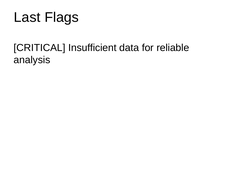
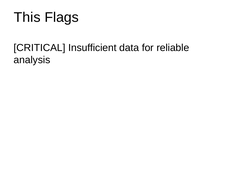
Last: Last -> This (27, 17)
